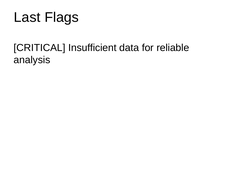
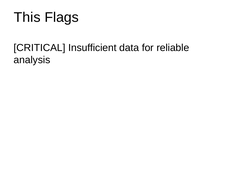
Last: Last -> This (27, 17)
